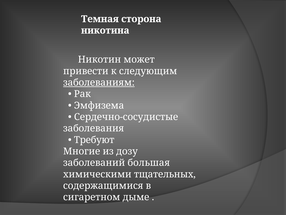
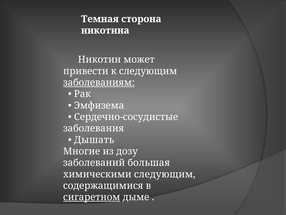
Требуют: Требуют -> Дышать (94, 140)
химическими тщательных: тщательных -> следующим (165, 174)
сигаретном underline: none -> present (92, 197)
